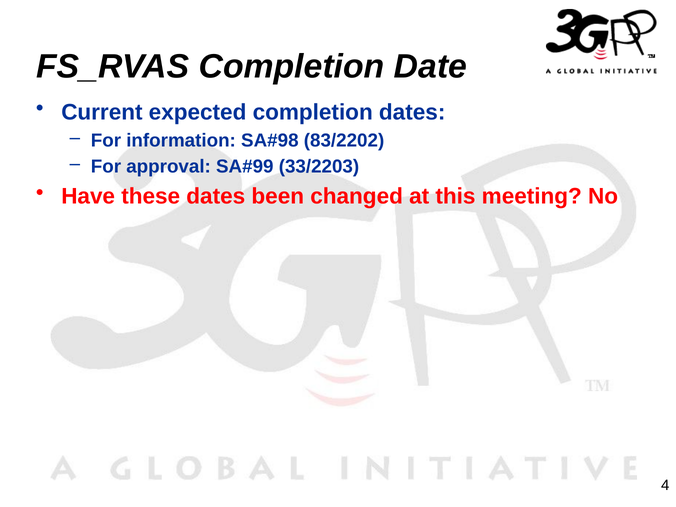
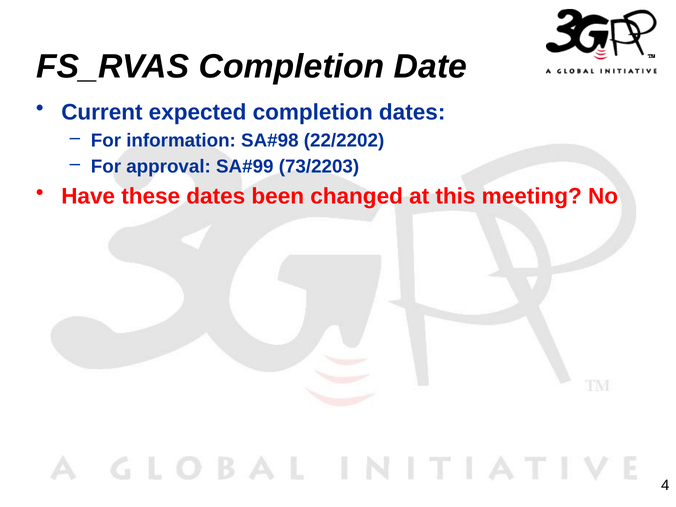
83/2202: 83/2202 -> 22/2202 (344, 140)
33/2203: 33/2203 -> 73/2203 (319, 167)
